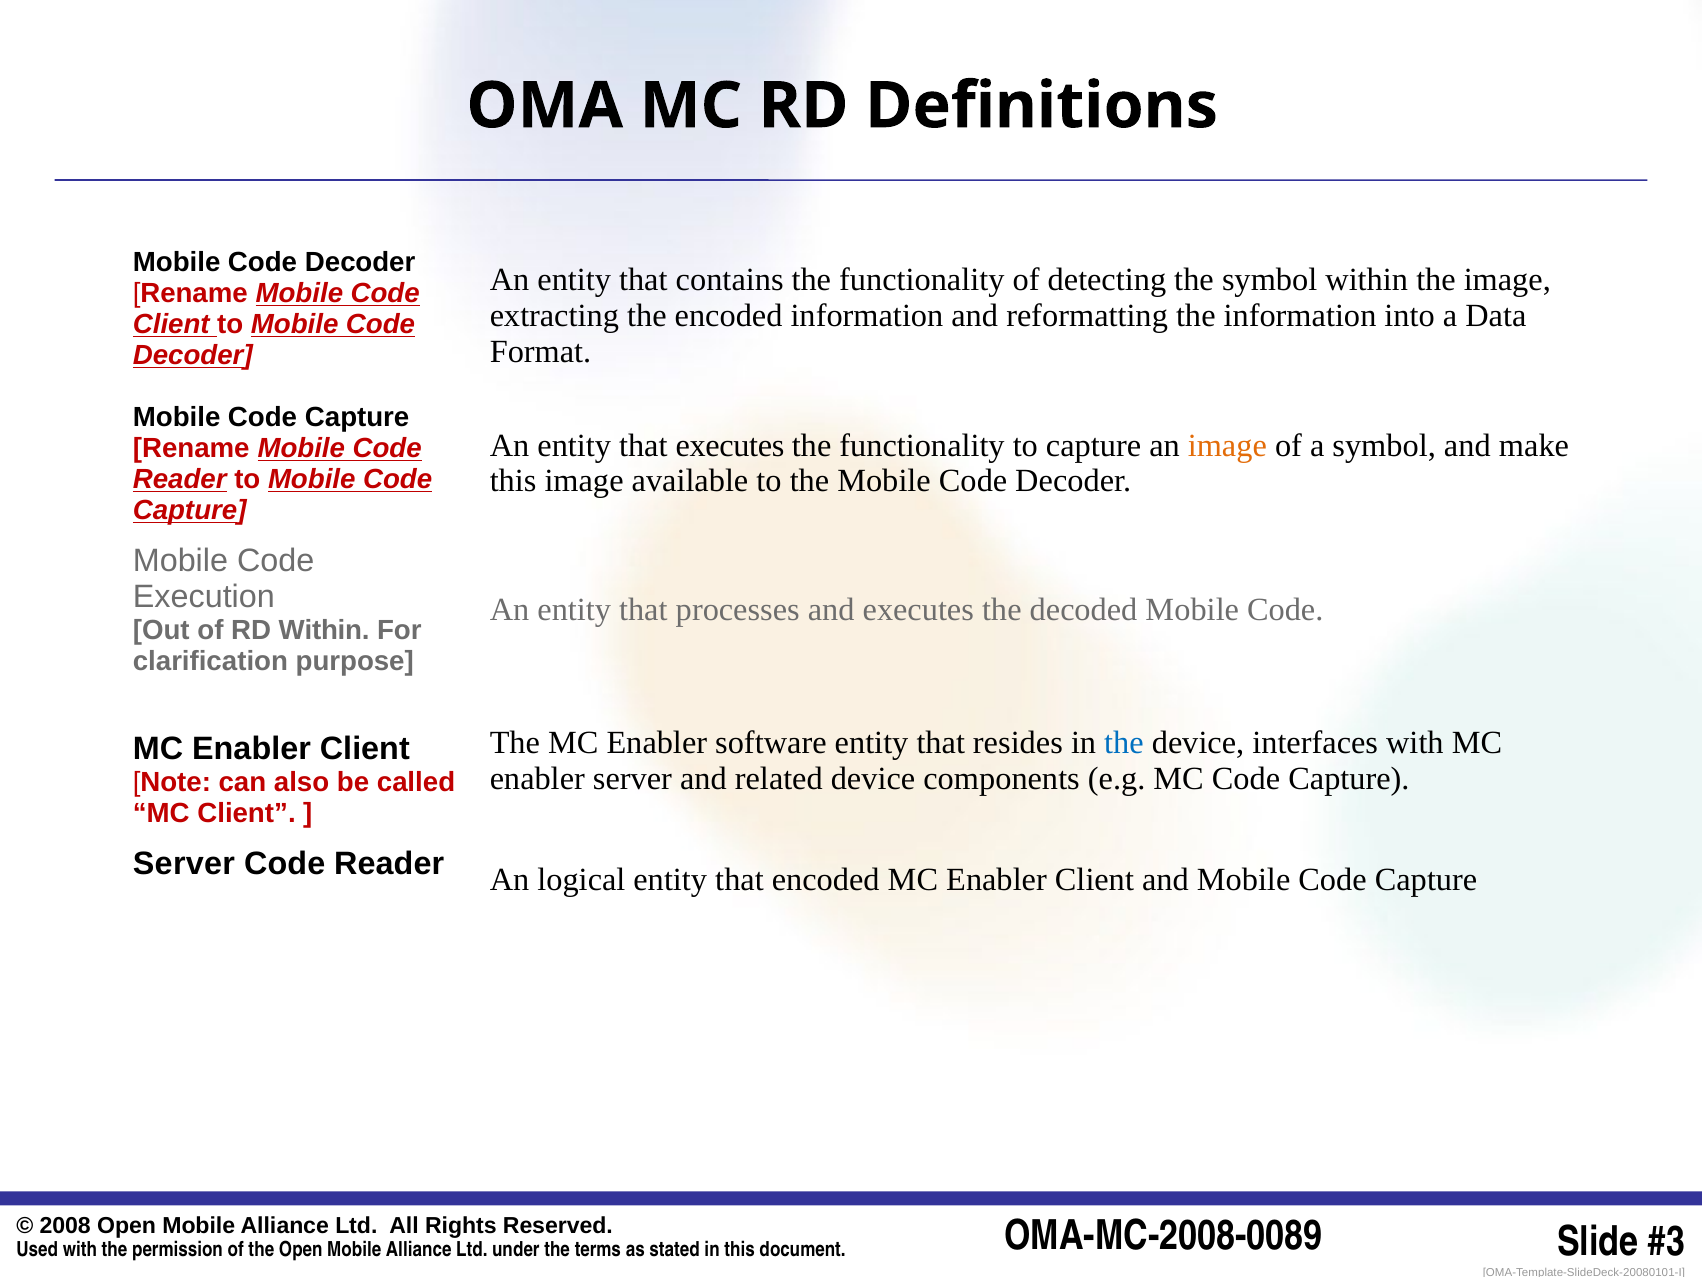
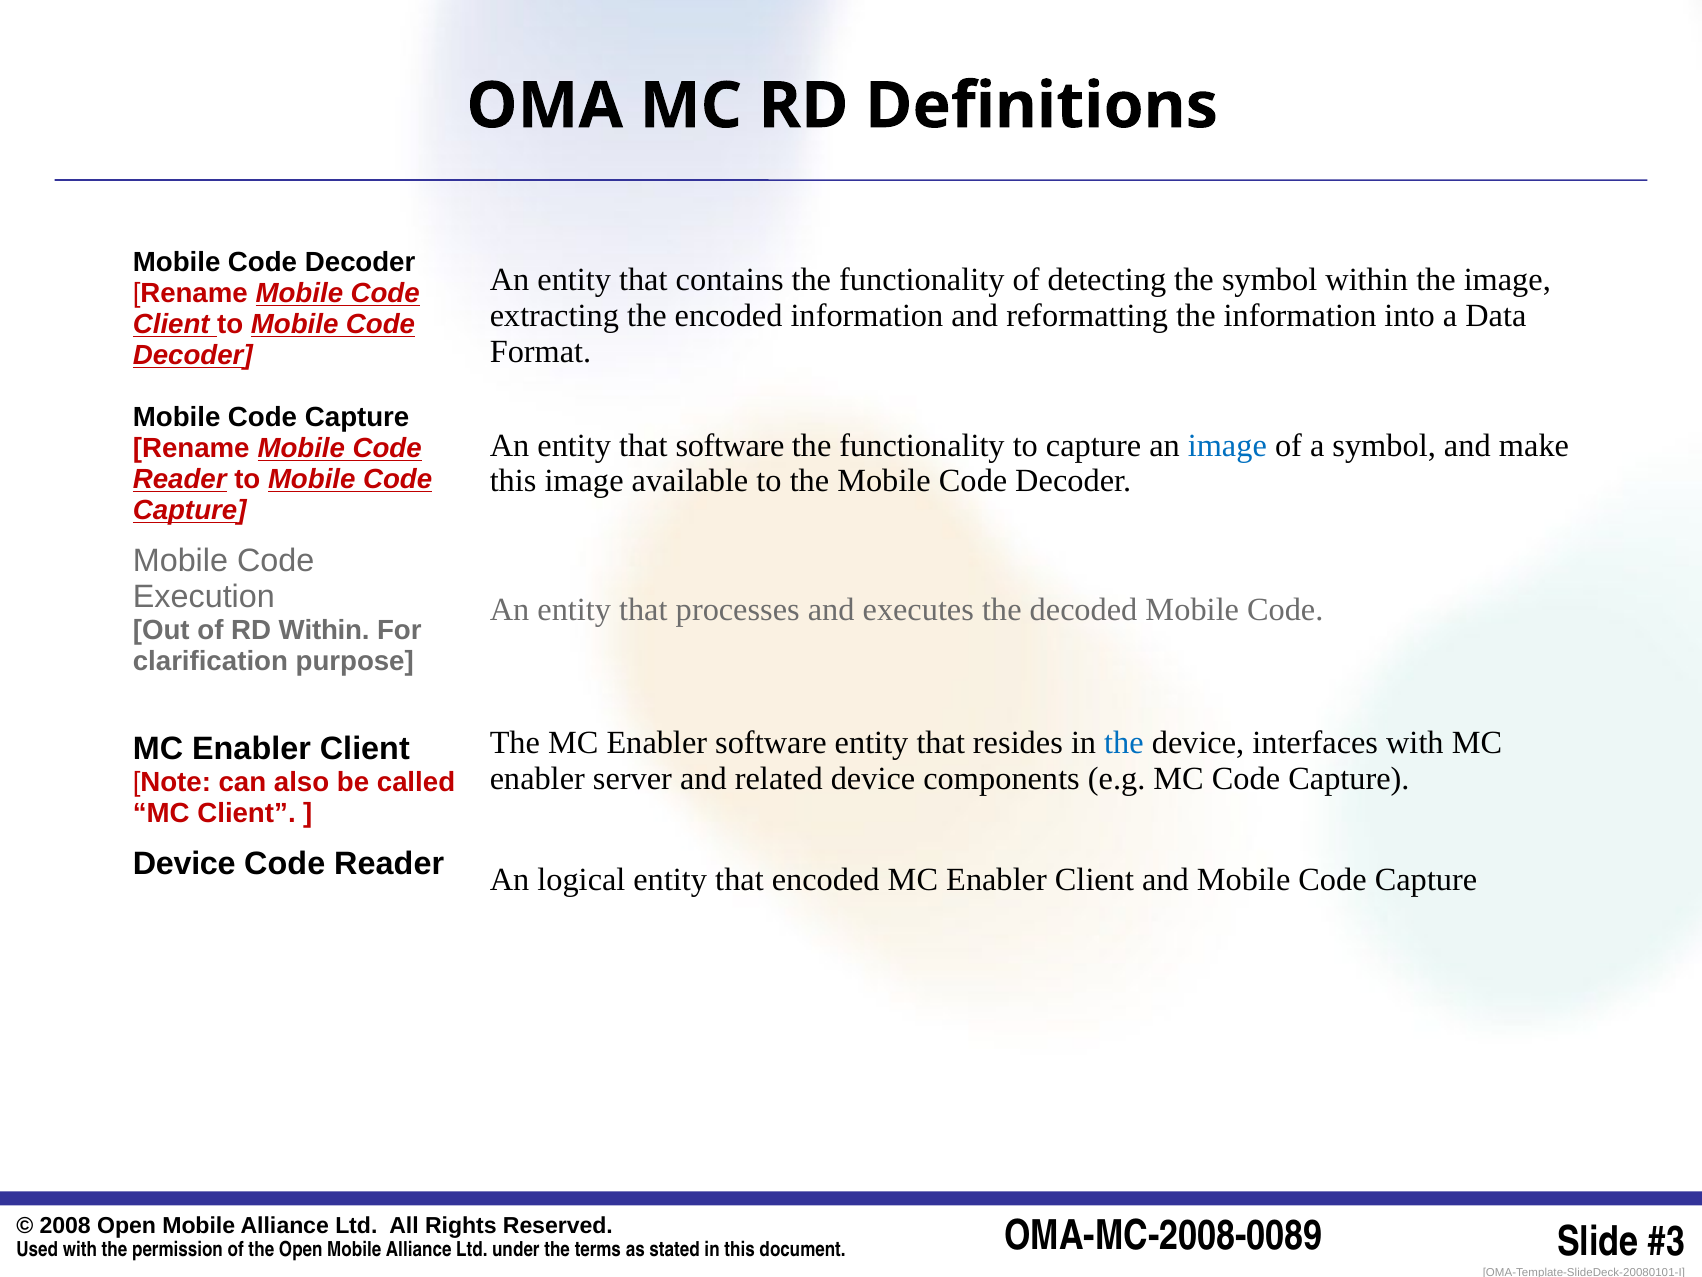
that executes: executes -> software (730, 445)
image colour: orange -> blue (1227, 445)
Server: Server -> Device (184, 863)
